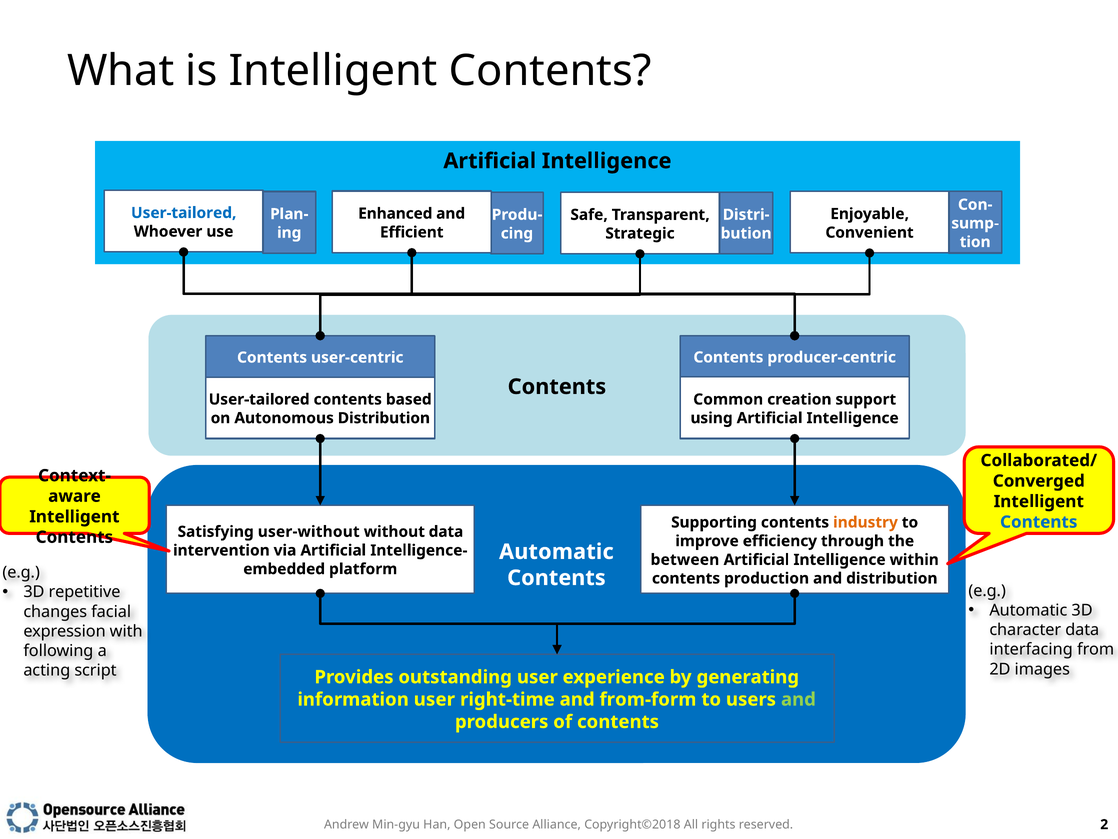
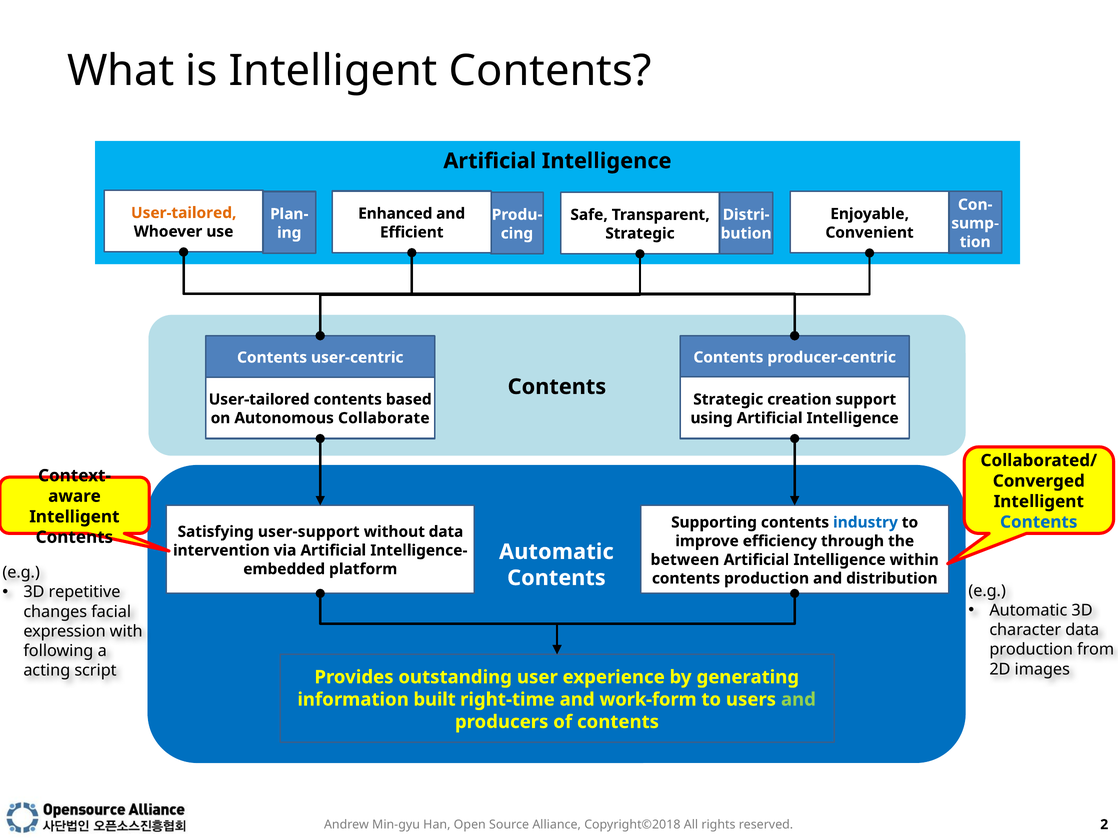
User-tailored colour: blue -> orange (184, 213)
Common: Common -> Strategic (728, 399)
Autonomous Distribution: Distribution -> Collaborate (384, 418)
industry colour: orange -> blue (865, 522)
user-without: user-without -> user-support (309, 531)
interfacing: interfacing -> production (1031, 649)
information user: user -> built (435, 699)
from-form: from-form -> work-form (648, 699)
